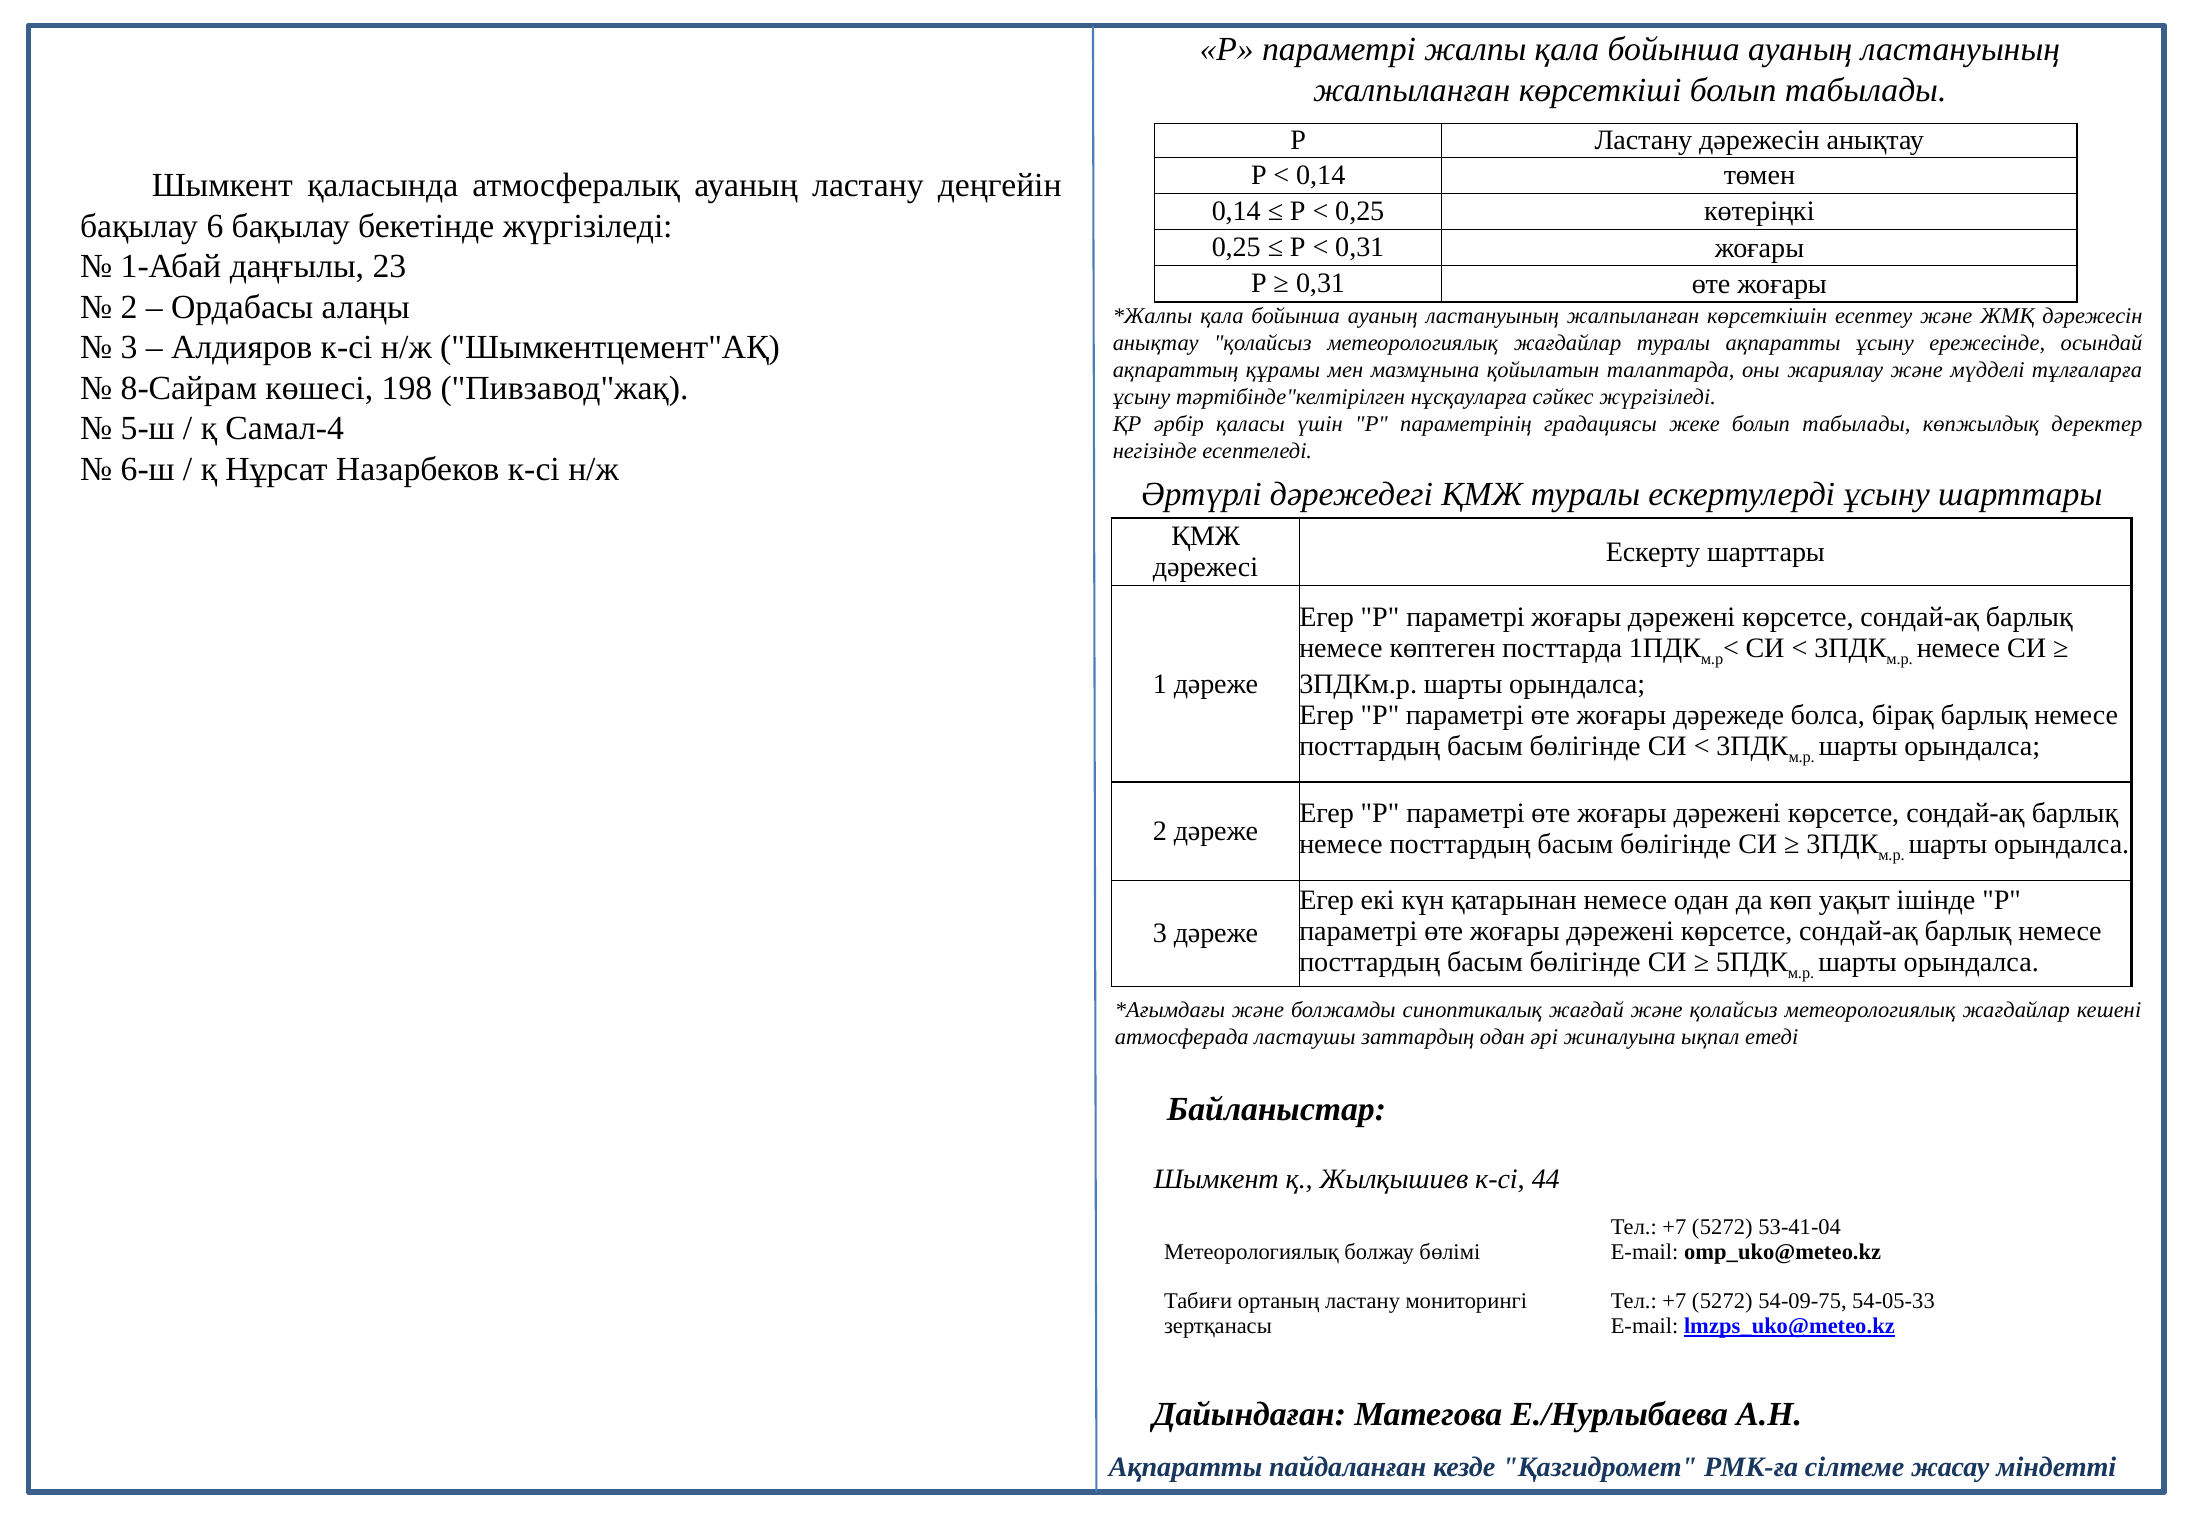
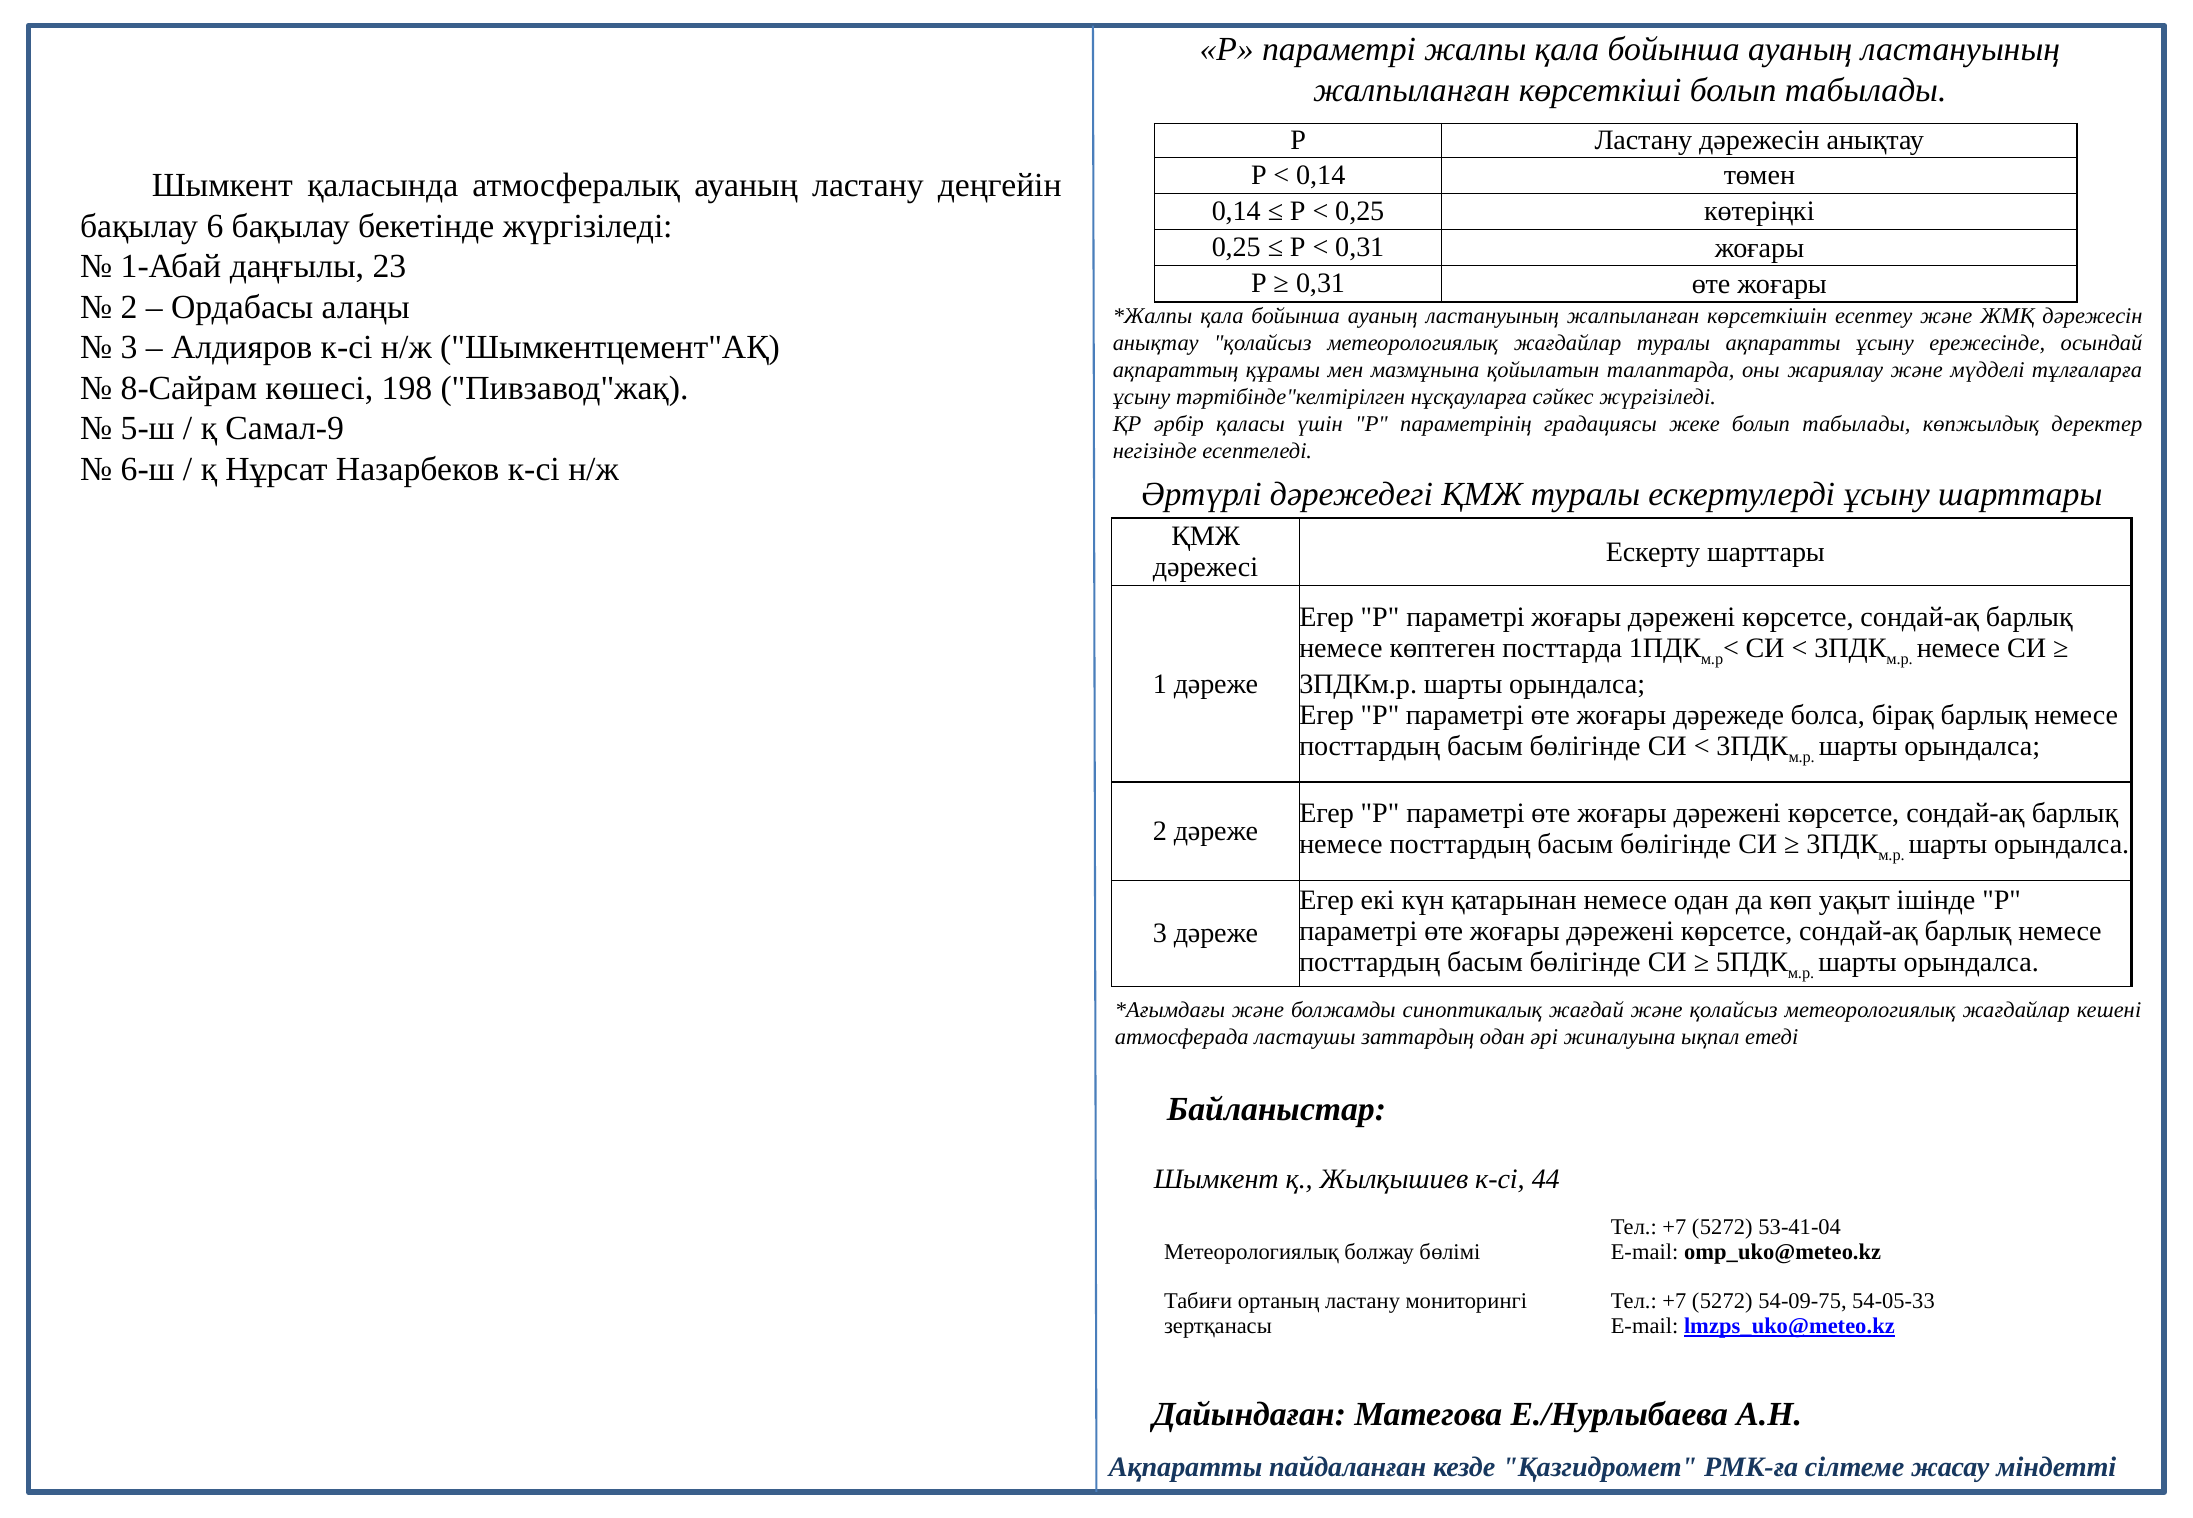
Самал-4: Самал-4 -> Самал-9 (285, 429)
